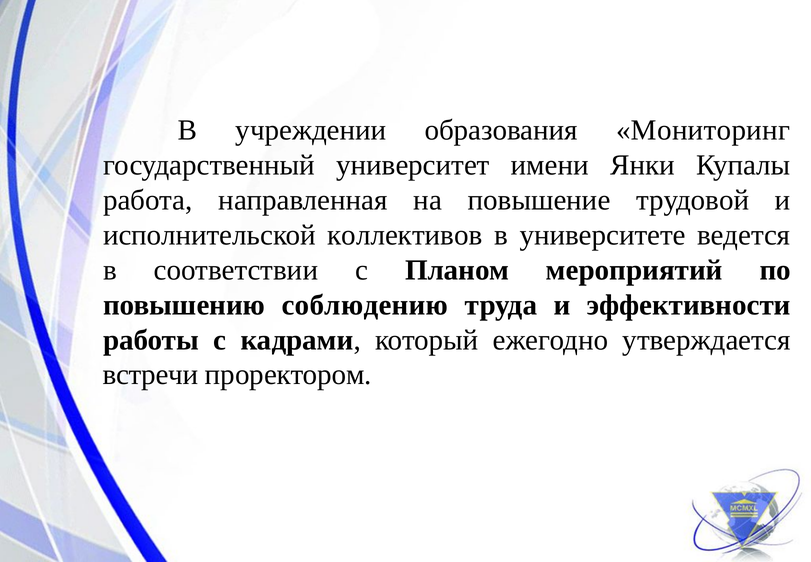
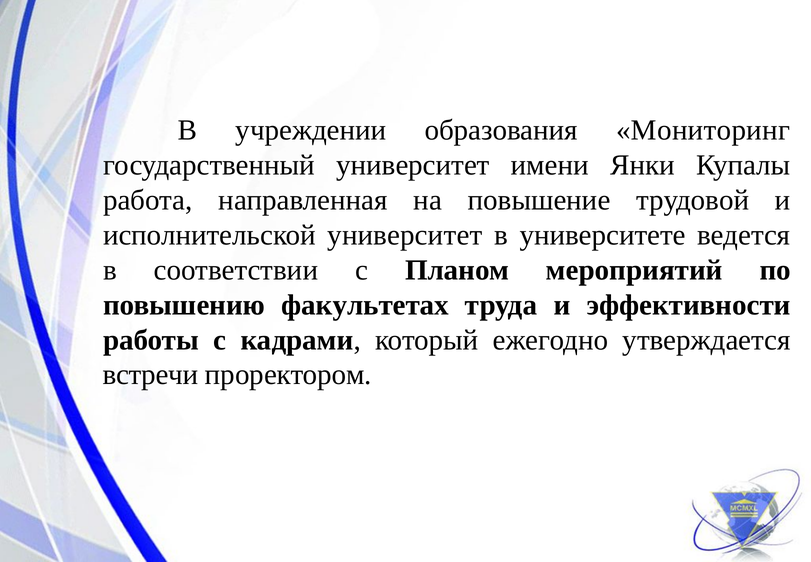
исполнительской коллективов: коллективов -> университет (405, 235)
соблюдению: соблюдению -> факультетах (365, 305)
